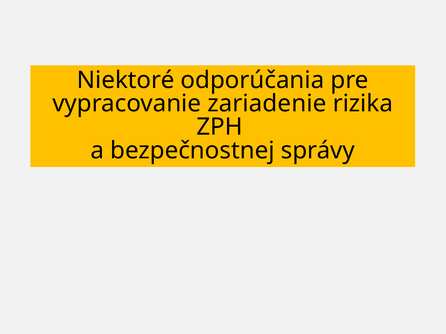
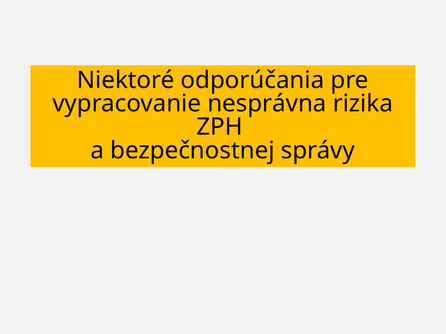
zariadenie: zariadenie -> nesprávna (267, 104)
